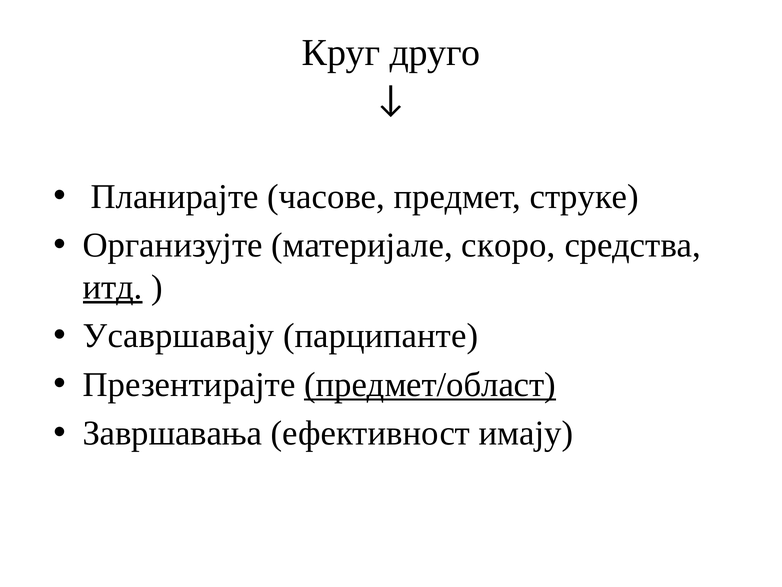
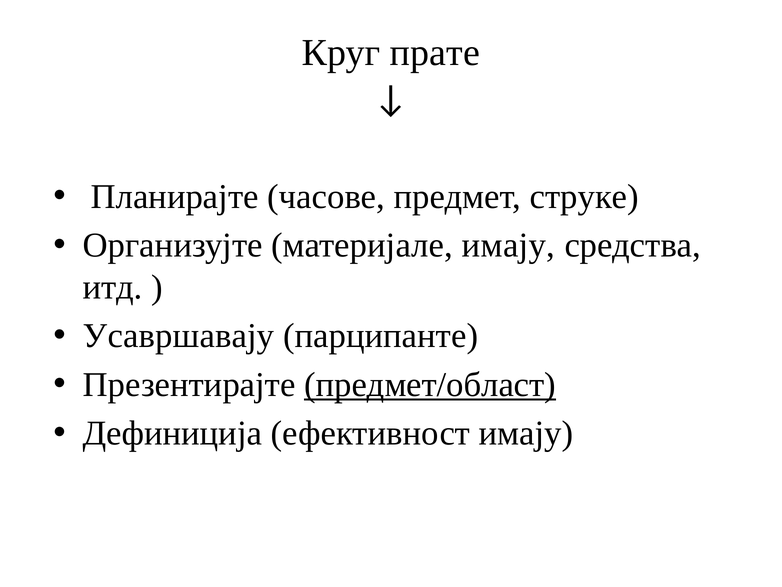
друго: друго -> прате (435, 53)
материјале скоро: скоро -> имају (508, 245)
итд underline: present -> none (113, 287)
Завршавања: Завршавања -> Дефиниција (172, 433)
